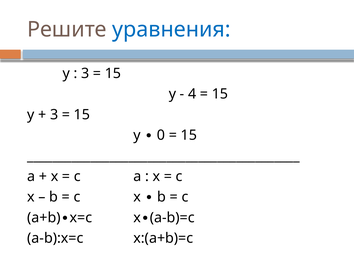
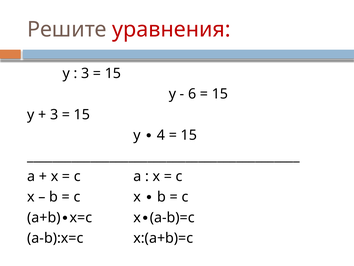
уравнения colour: blue -> red (171, 30)
4: 4 -> 6 (192, 94)
0: 0 -> 4 (161, 135)
